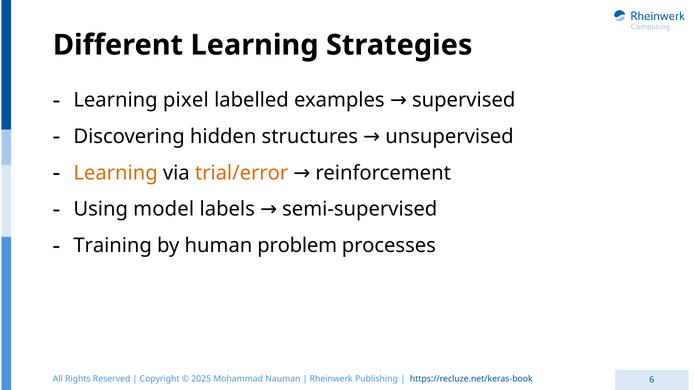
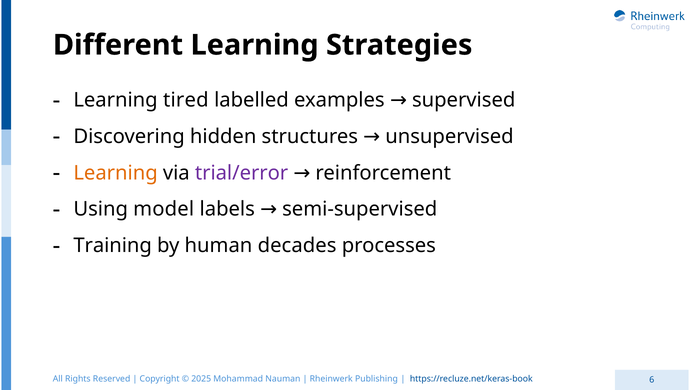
pixel: pixel -> tired (186, 100)
trial/error colour: orange -> purple (242, 173)
problem: problem -> decades (297, 246)
